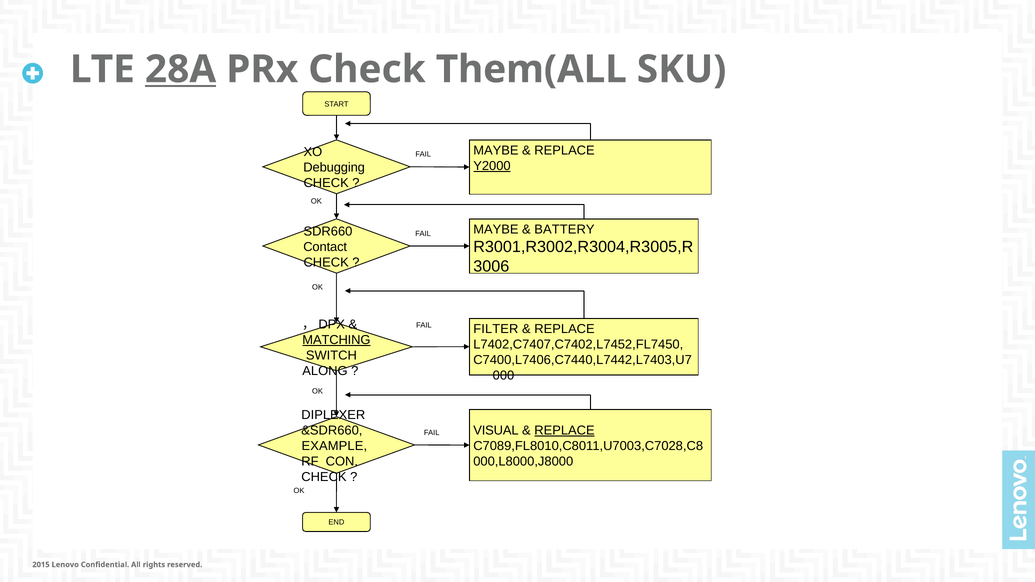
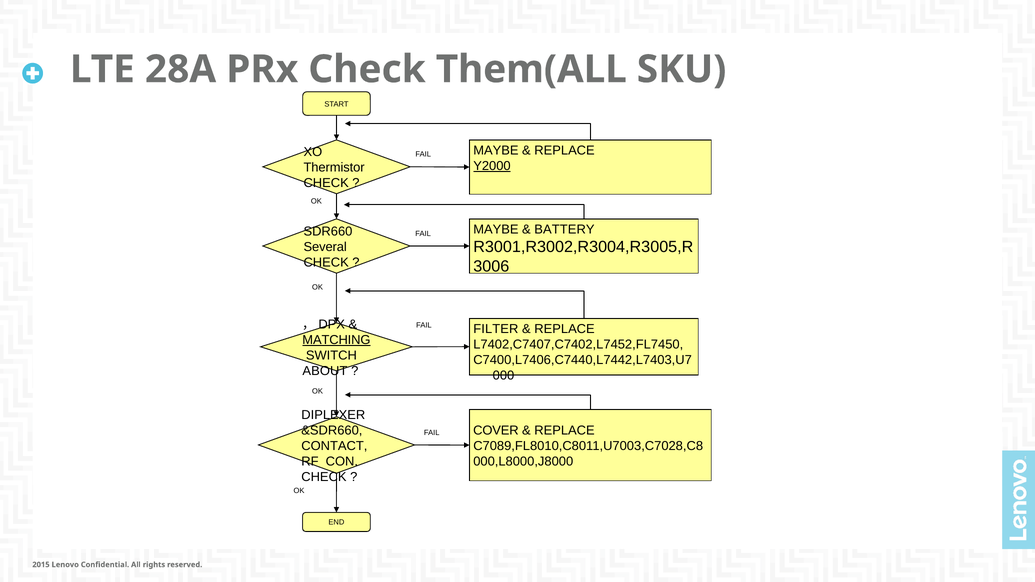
28A underline: present -> none (181, 69)
Debugging: Debugging -> Thermistor (334, 168)
Contact: Contact -> Several (325, 247)
ALONG: ALONG -> ABOUT (325, 371)
VISUAL: VISUAL -> COVER (496, 431)
REPLACE underline: present -> none (564, 431)
EXAMPLE: EXAMPLE -> CONTACT (334, 446)
